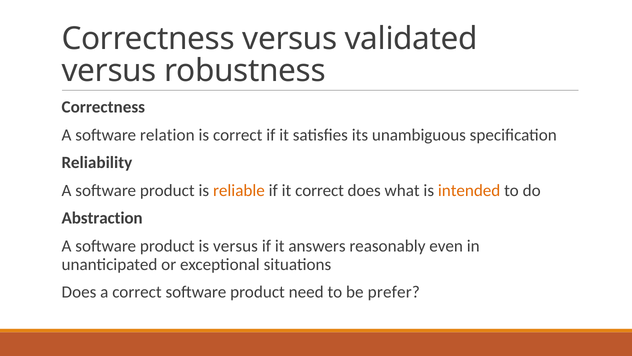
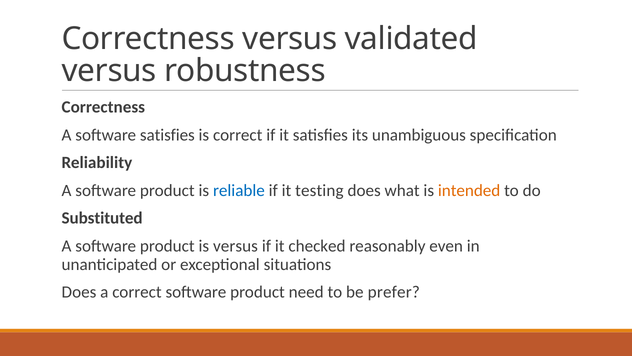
software relation: relation -> satisfies (167, 135)
reliable colour: orange -> blue (239, 190)
it correct: correct -> testing (319, 190)
Abstraction: Abstraction -> Substituted (102, 218)
answers: answers -> checked (317, 246)
